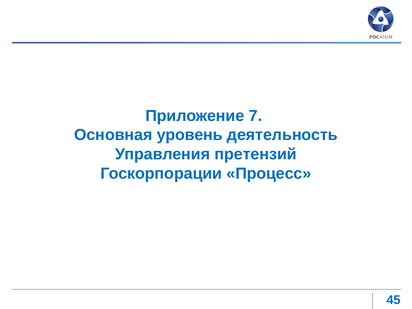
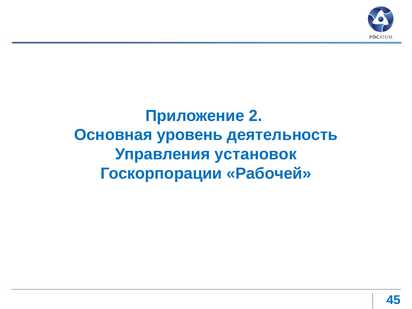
7: 7 -> 2 (255, 116)
претензий: претензий -> установок (256, 154)
Процесс: Процесс -> Рабочей (269, 173)
